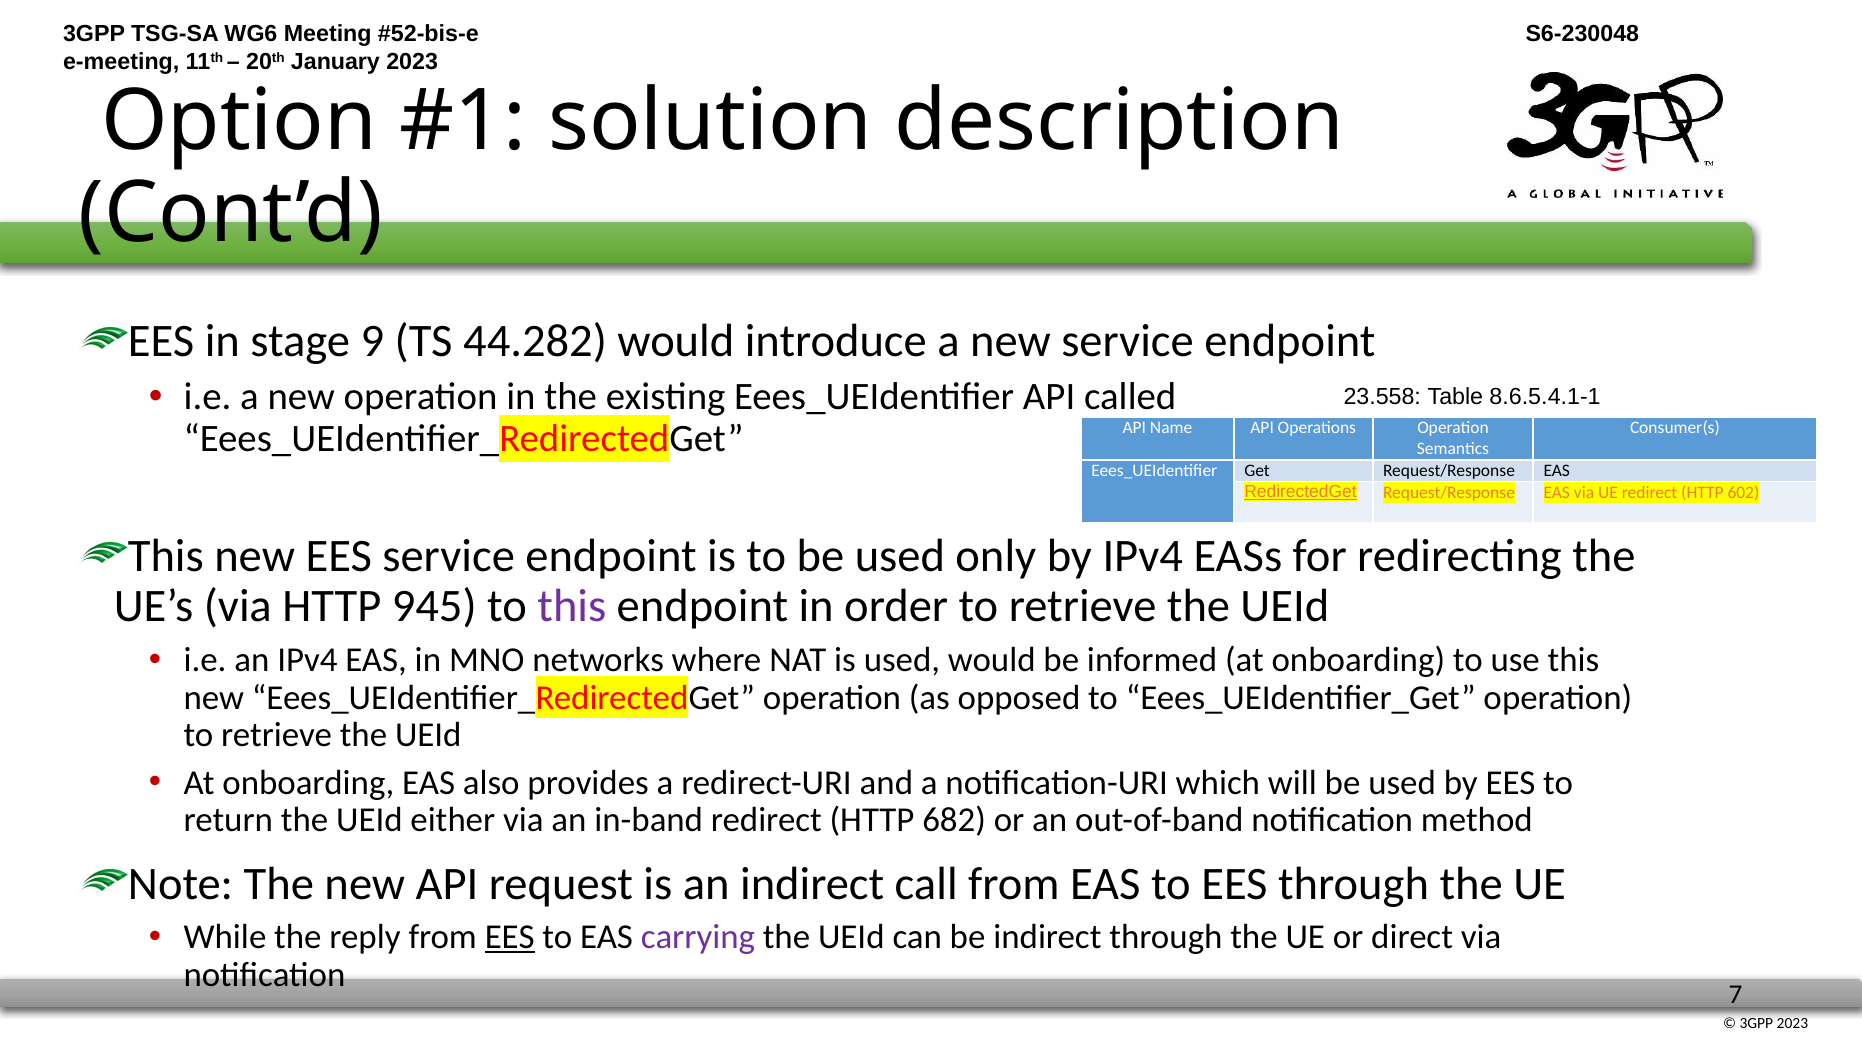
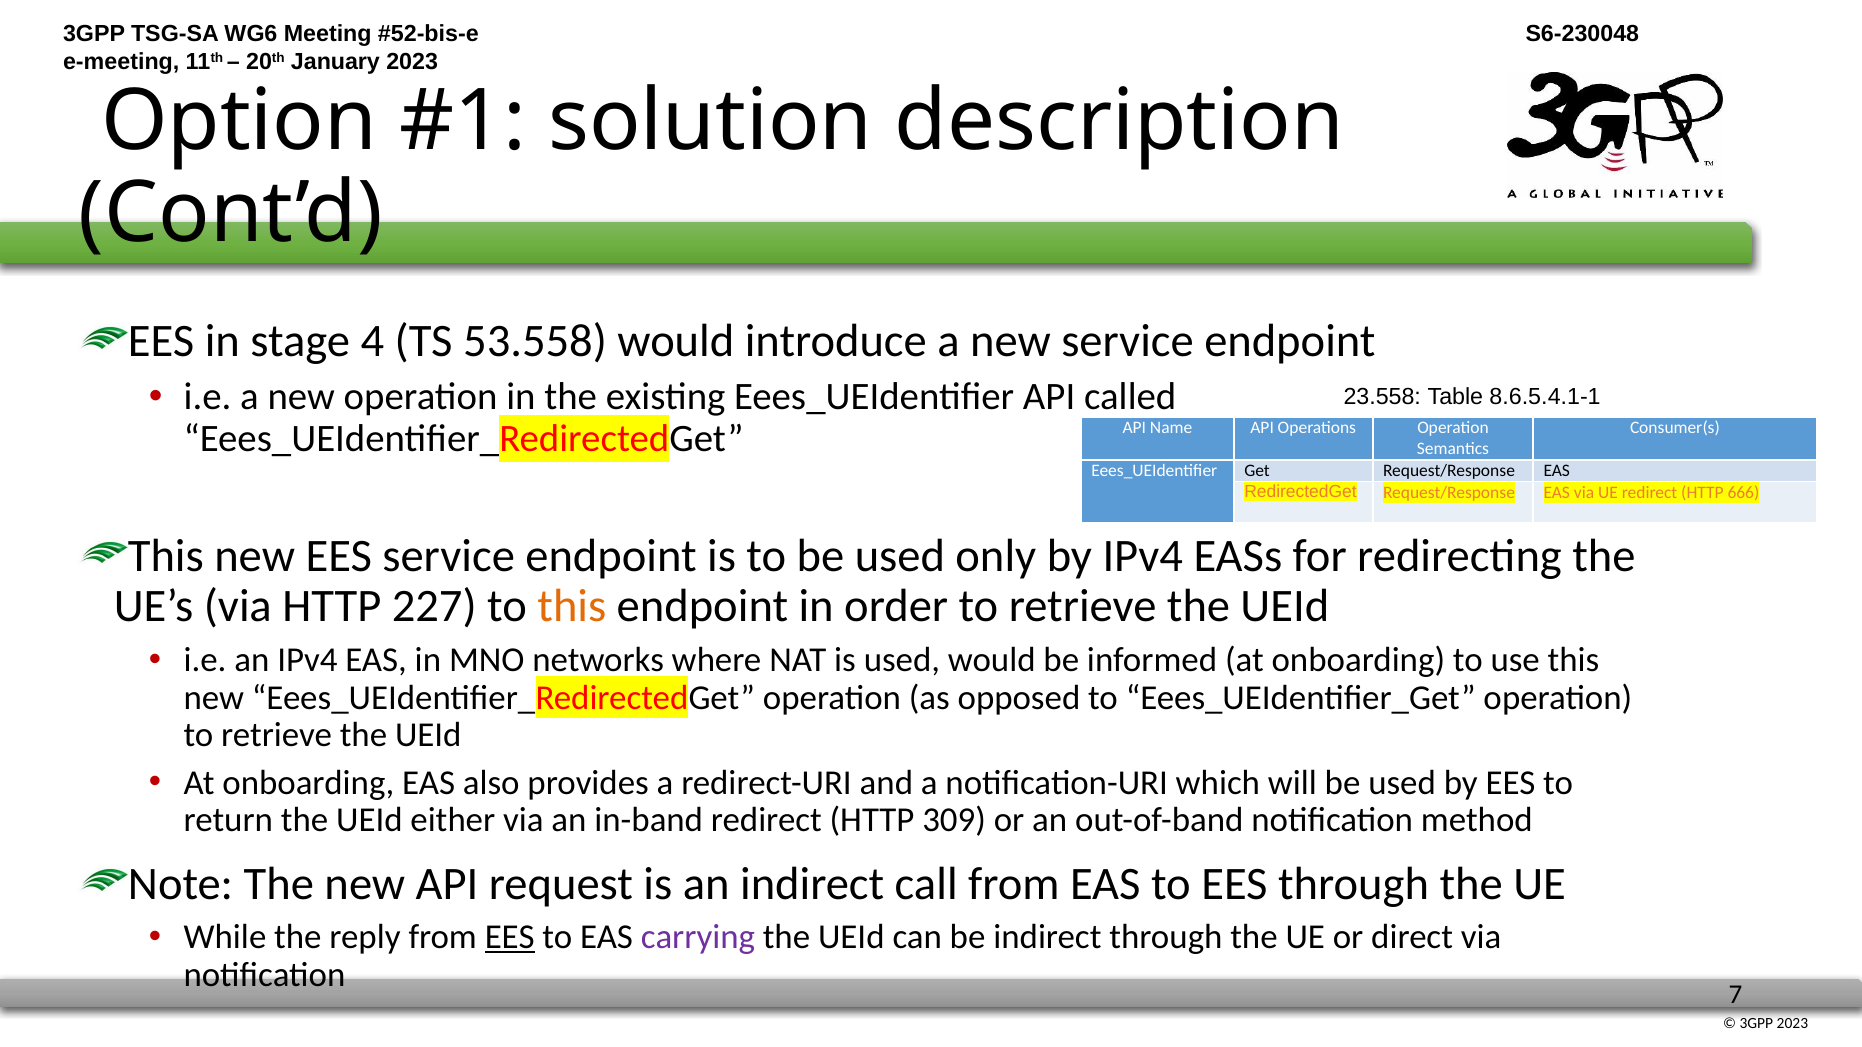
9: 9 -> 4 (372, 341)
44.282: 44.282 -> 53.558 (535, 341)
RedirectedGet underline: present -> none (1301, 492)
602: 602 -> 666 (1743, 493)
945: 945 -> 227 (434, 606)
this colour: purple -> orange (572, 606)
682: 682 -> 309 (954, 821)
